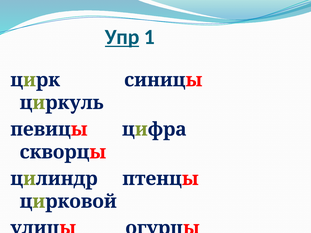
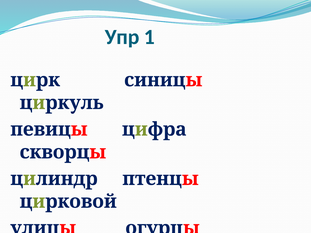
Упр underline: present -> none (122, 37)
